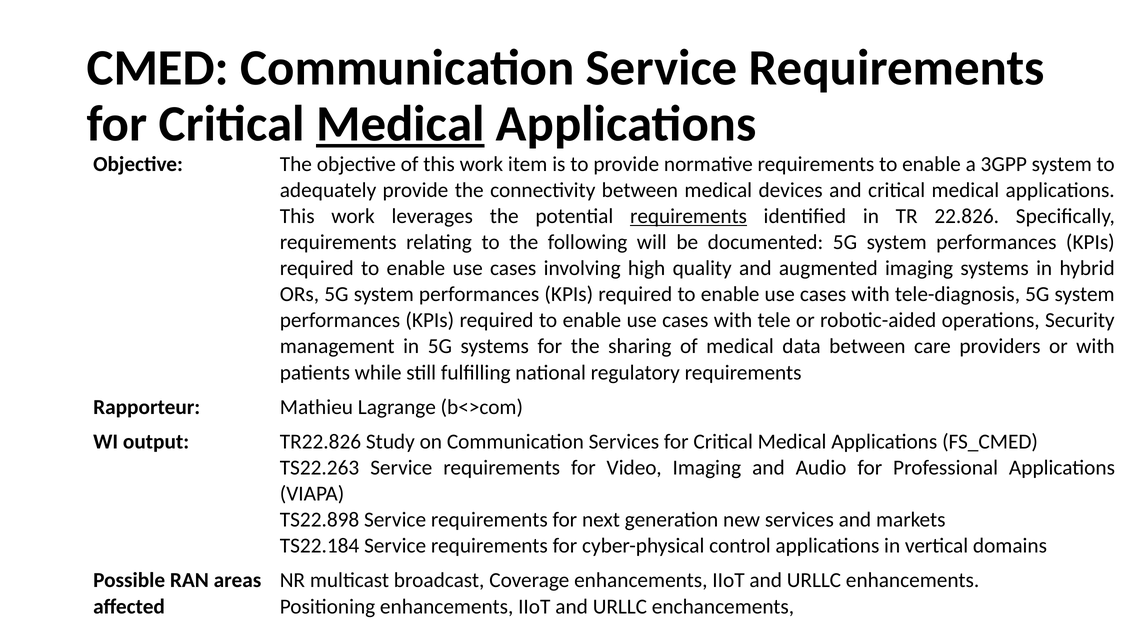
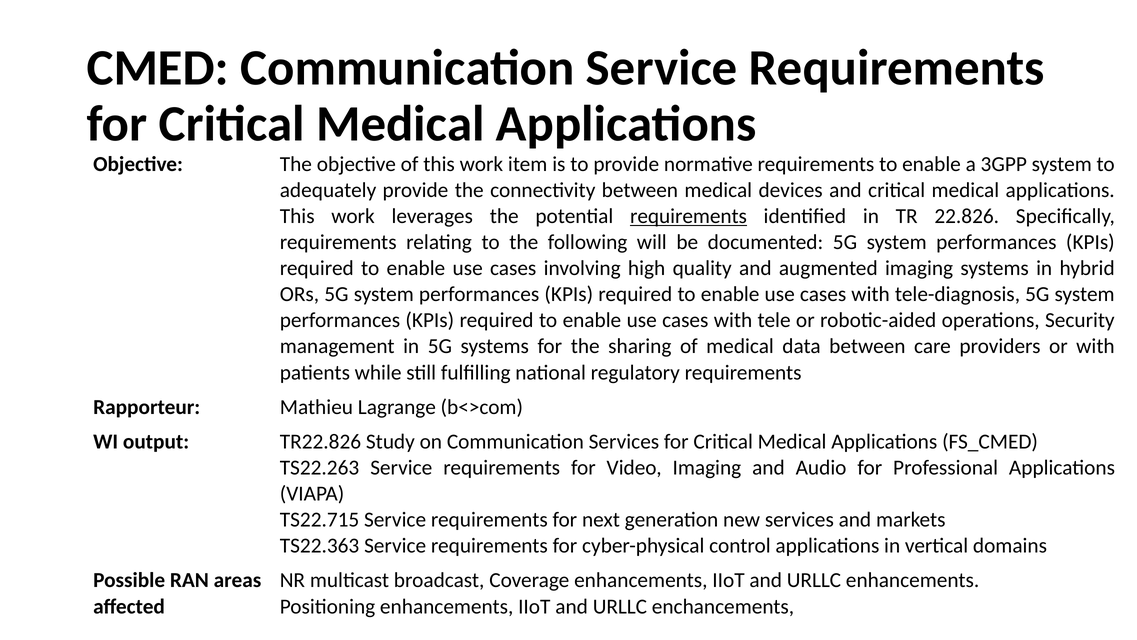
Medical underline: present -> none (400, 124)
TS22.898: TS22.898 -> TS22.715 (320, 519)
TS22.184: TS22.184 -> TS22.363 (320, 545)
